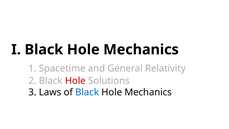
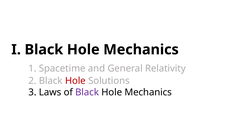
Black colour: blue -> purple (87, 92)
